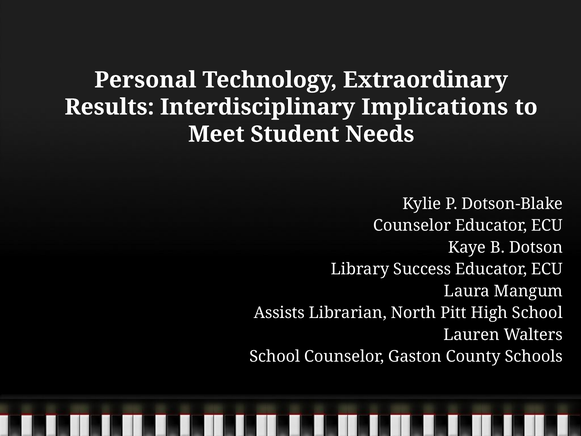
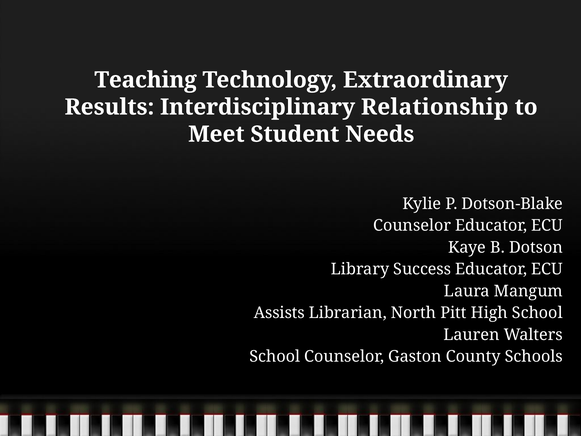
Personal: Personal -> Teaching (146, 80)
Implications: Implications -> Relationship (435, 107)
